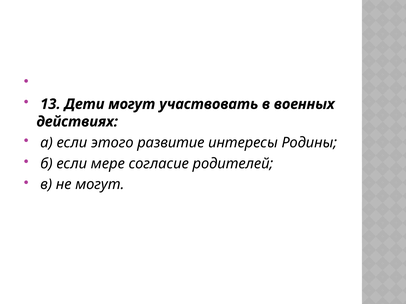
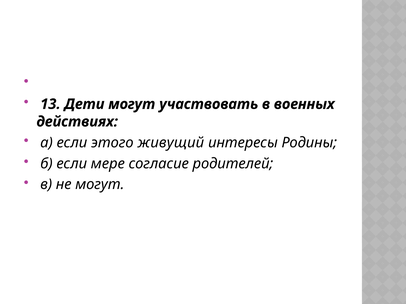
развитие: развитие -> живущий (171, 143)
